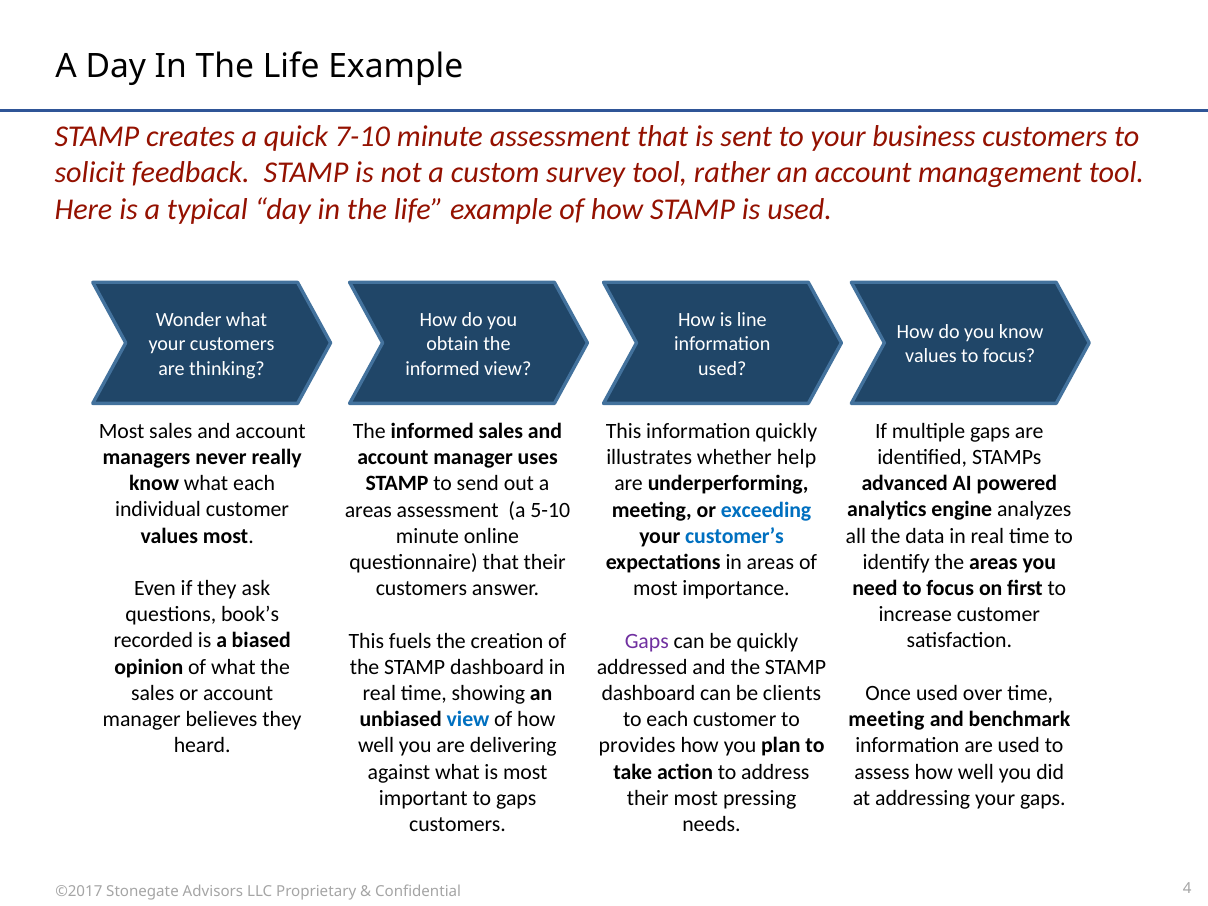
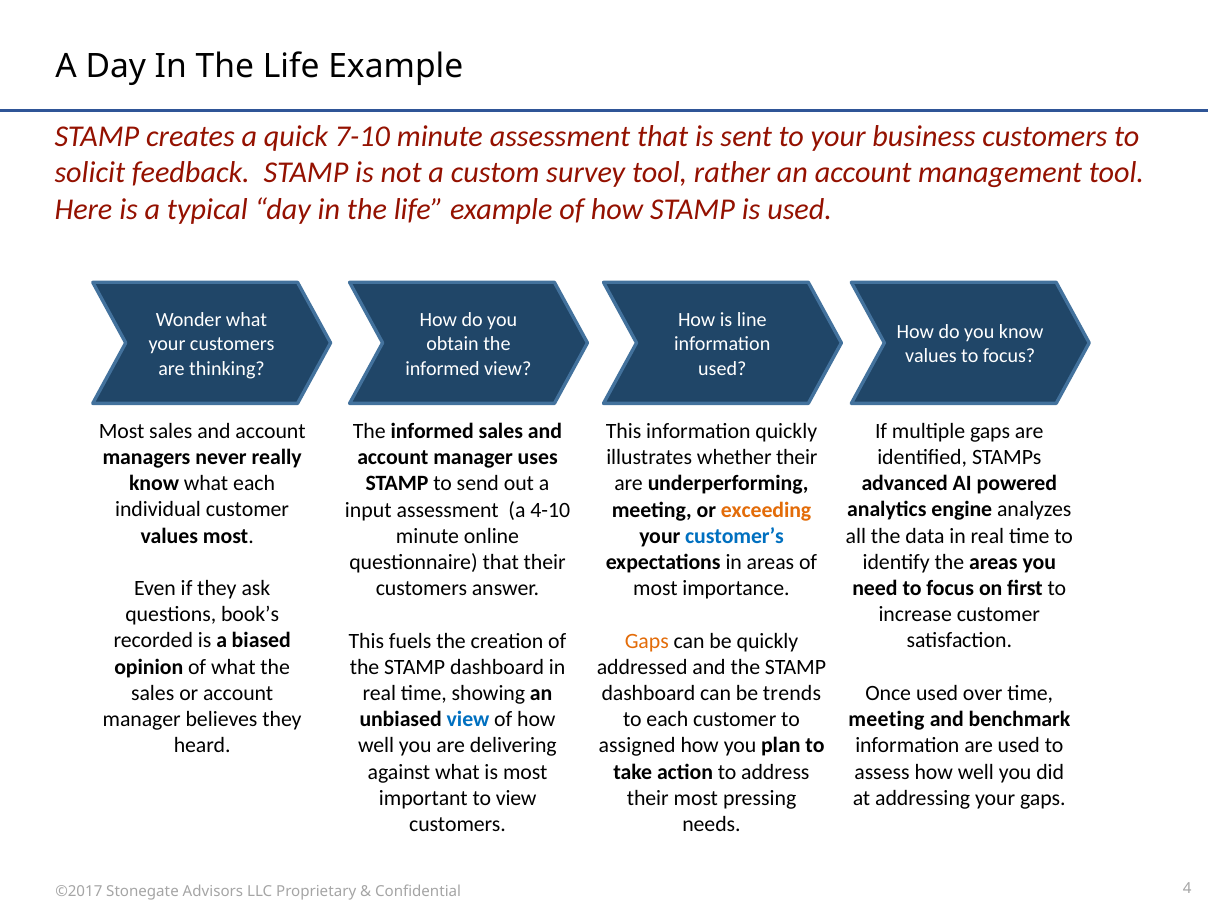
whether help: help -> their (797, 457)
areas: areas -> input (368, 510)
5-10: 5-10 -> 4-10 (550, 510)
exceeding colour: blue -> orange (766, 510)
Gaps colour: purple -> orange (647, 641)
clients: clients -> trends (792, 693)
provides: provides -> assigned (637, 746)
to gaps: gaps -> view (516, 798)
